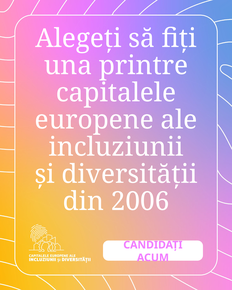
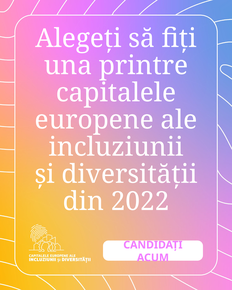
2006: 2006 -> 2022 (140, 201)
